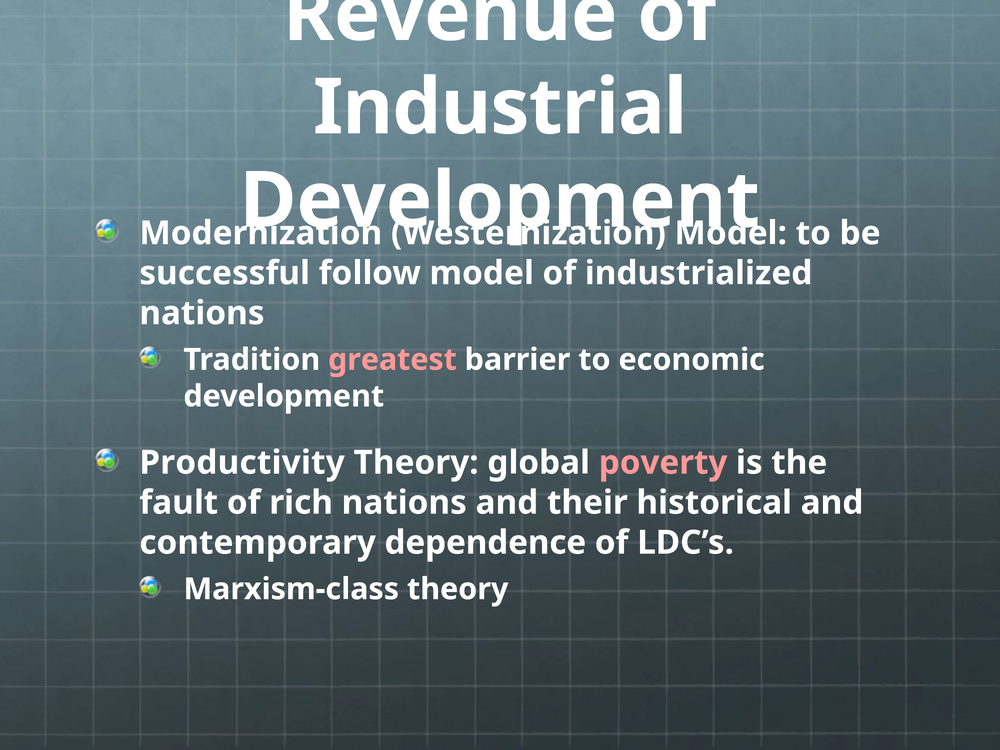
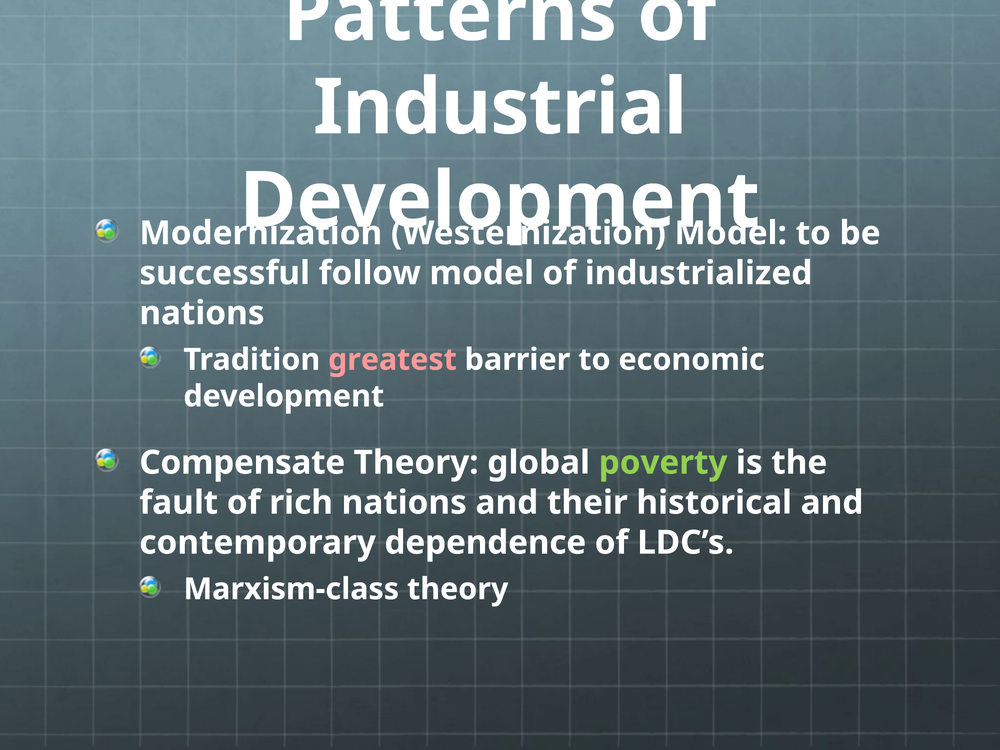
Revenue: Revenue -> Patterns (450, 14)
Productivity: Productivity -> Compensate (242, 463)
poverty colour: pink -> light green (663, 463)
